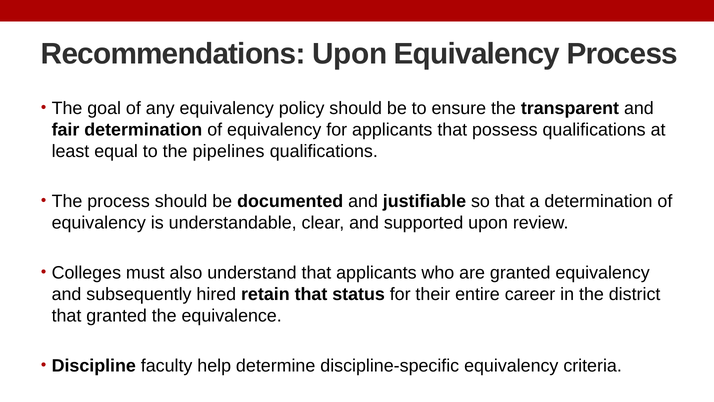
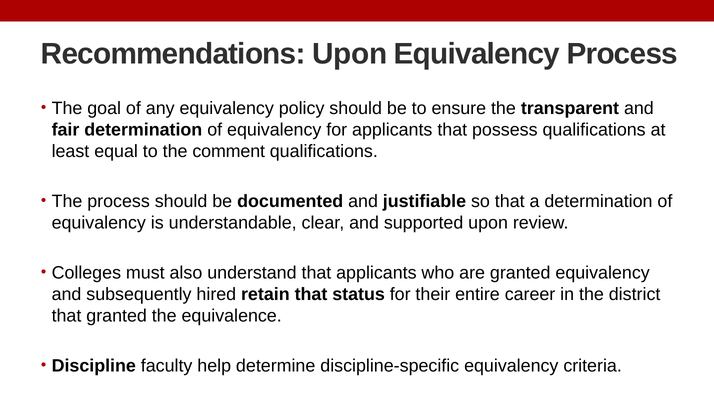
pipelines: pipelines -> comment (229, 151)
